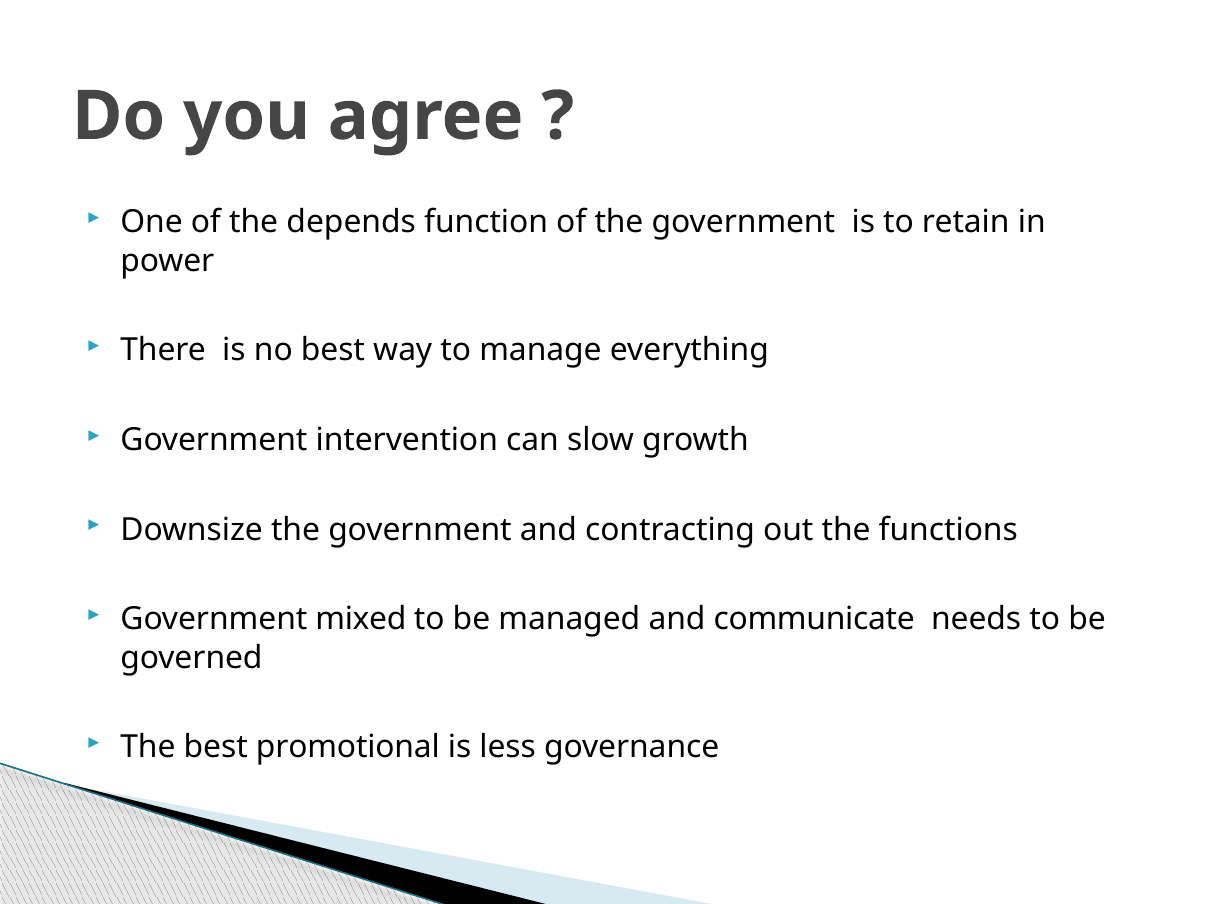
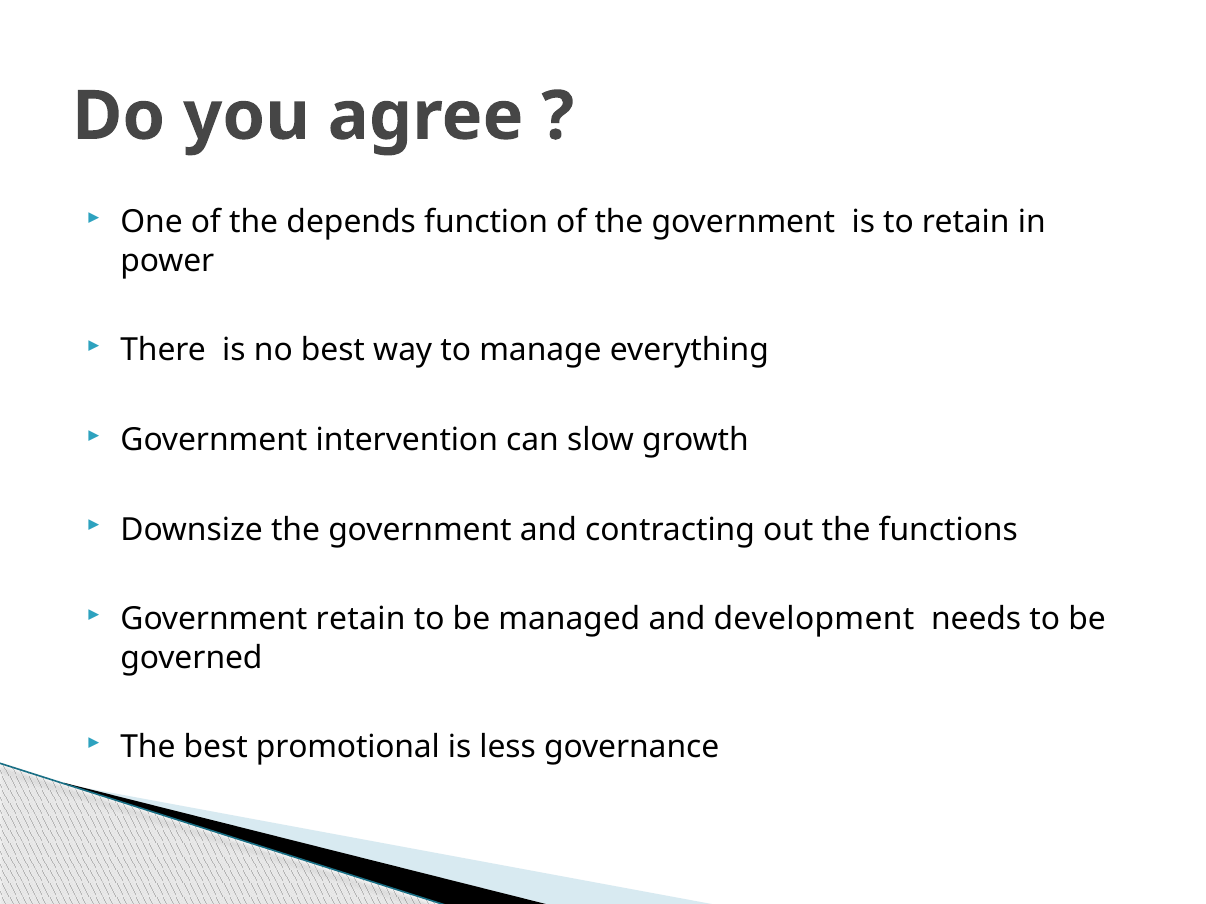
Government mixed: mixed -> retain (361, 620)
communicate: communicate -> development (814, 620)
